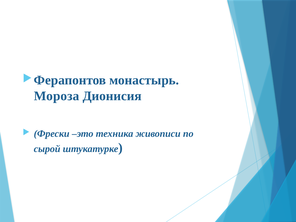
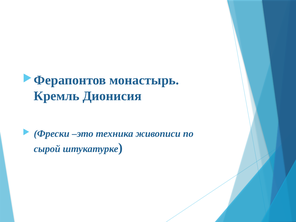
Мороза: Мороза -> Кремль (57, 96)
